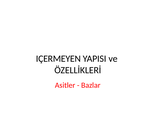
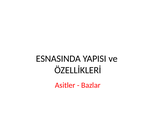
IÇERMEYEN: IÇERMEYEN -> ESNASINDA (58, 59)
